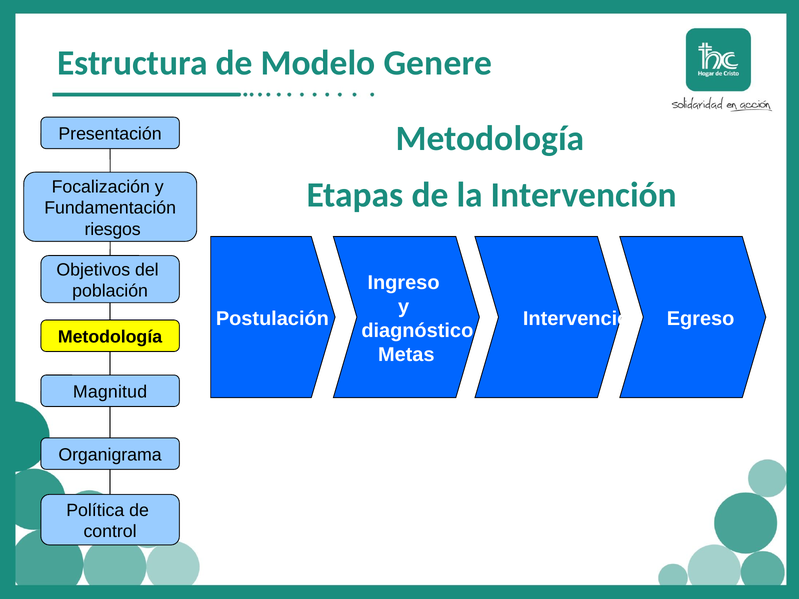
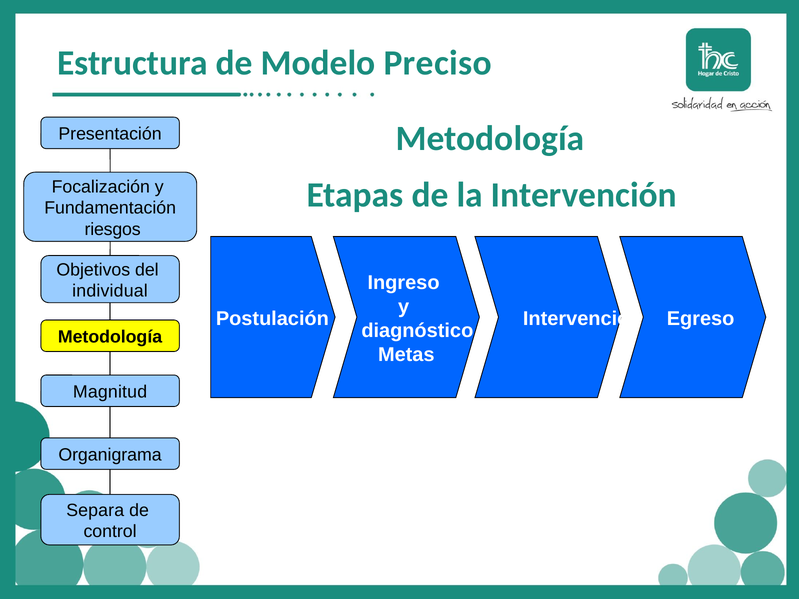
Genere: Genere -> Preciso (438, 63)
población: población -> individual (110, 291)
Política: Política -> Separa (95, 510)
